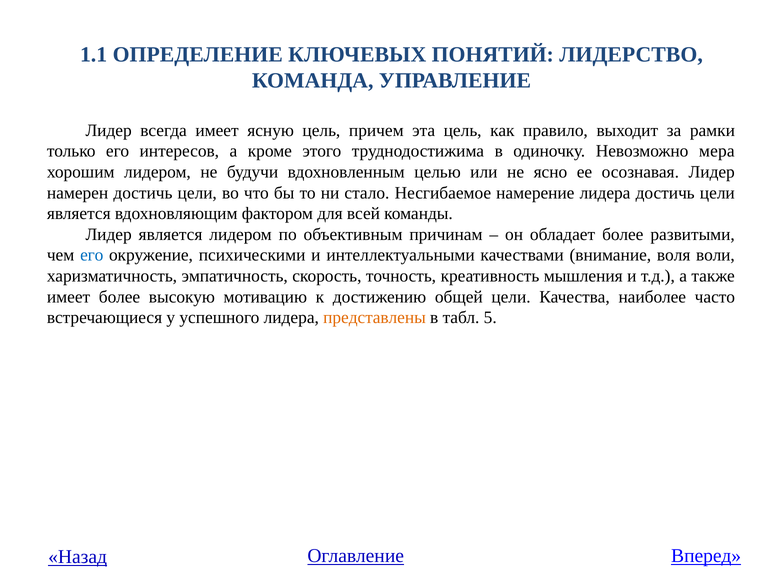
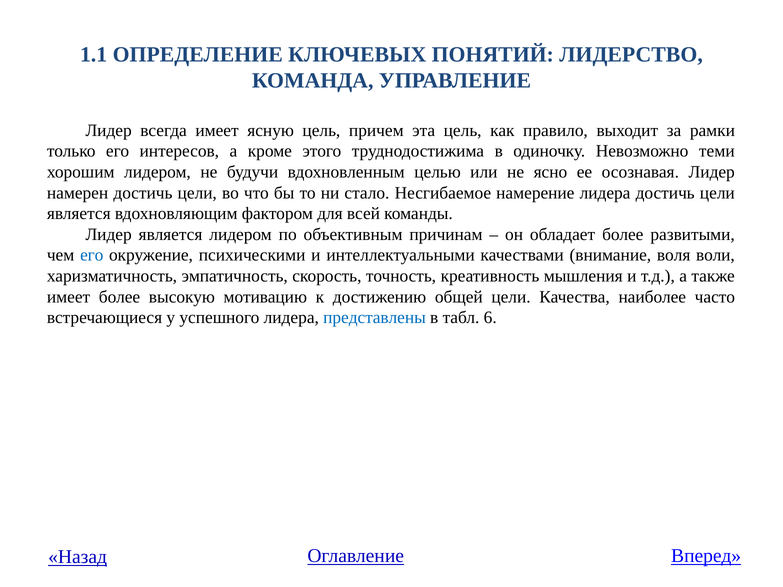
мера: мера -> теми (717, 151)
представлены colour: orange -> blue (374, 318)
5: 5 -> 6 (490, 318)
